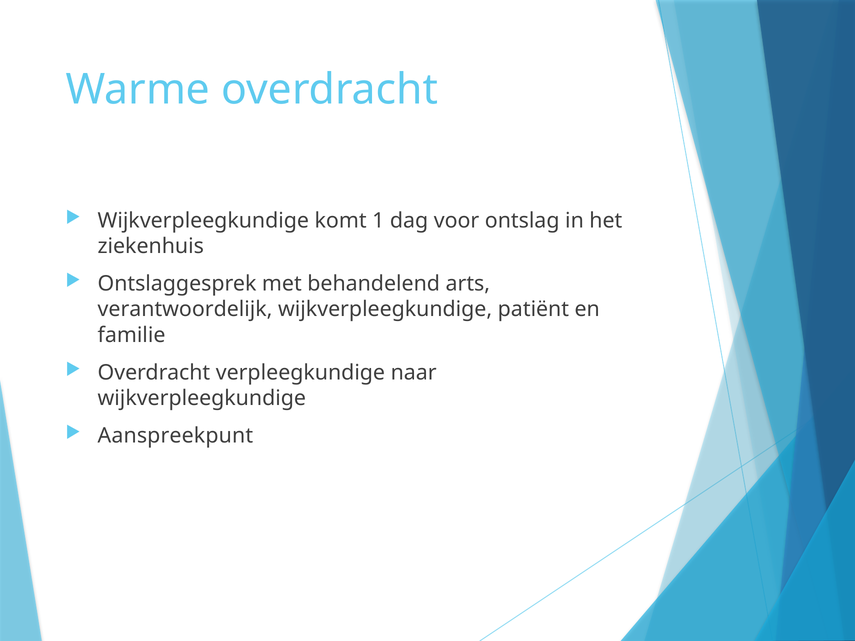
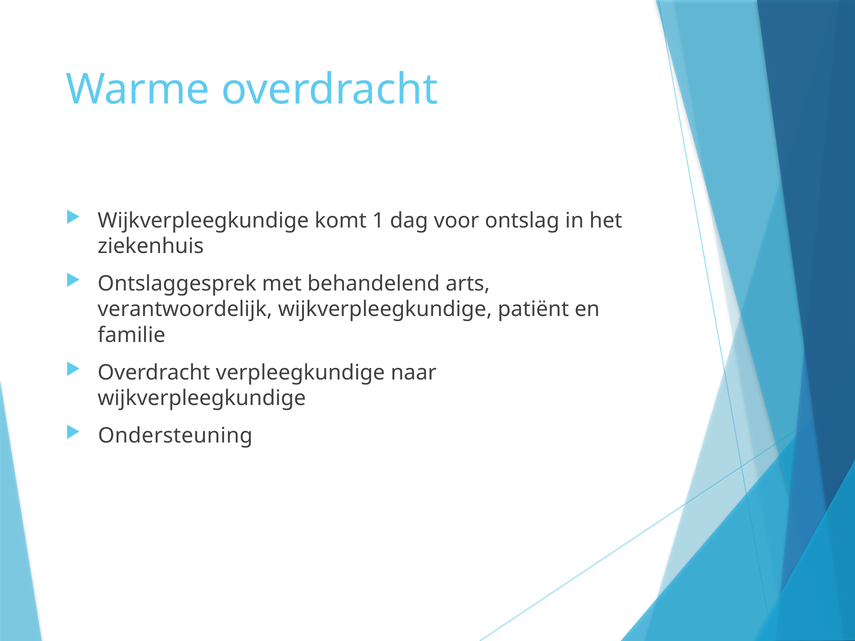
Aanspreekpunt: Aanspreekpunt -> Ondersteuning (175, 436)
